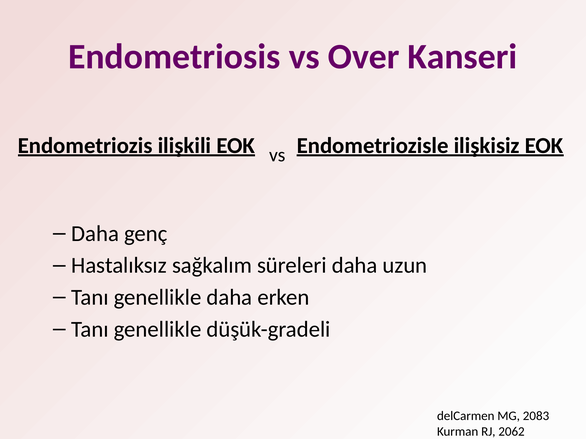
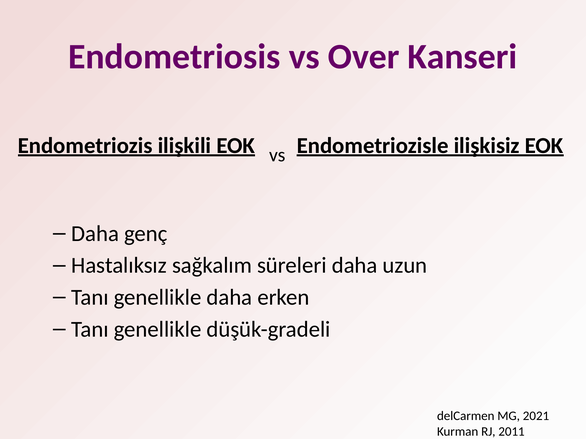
2083: 2083 -> 2021 (536, 416)
2062: 2062 -> 2011 (512, 432)
